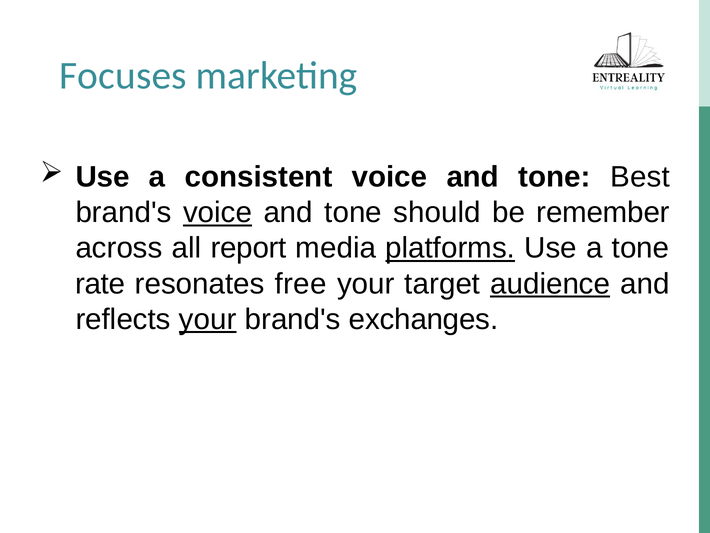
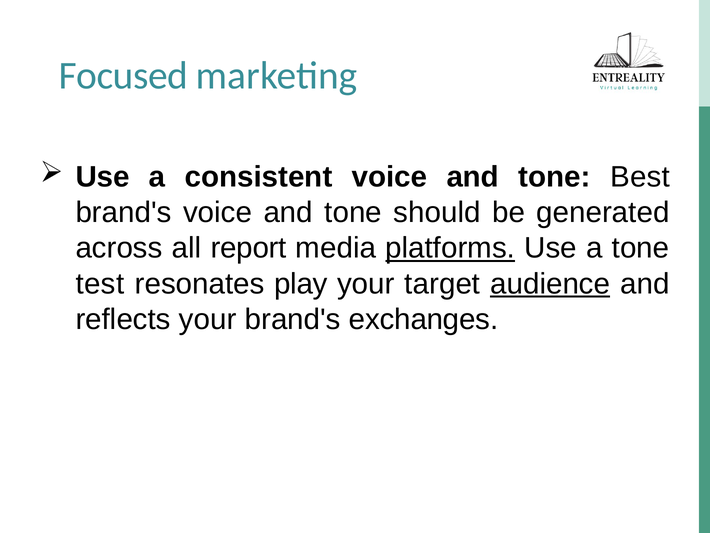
Focuses: Focuses -> Focused (123, 76)
voice underline: present -> none (218, 212)
remember: remember -> generated (603, 212)
rate: rate -> test (100, 283)
free: free -> play (301, 283)
your underline: present -> none (208, 319)
